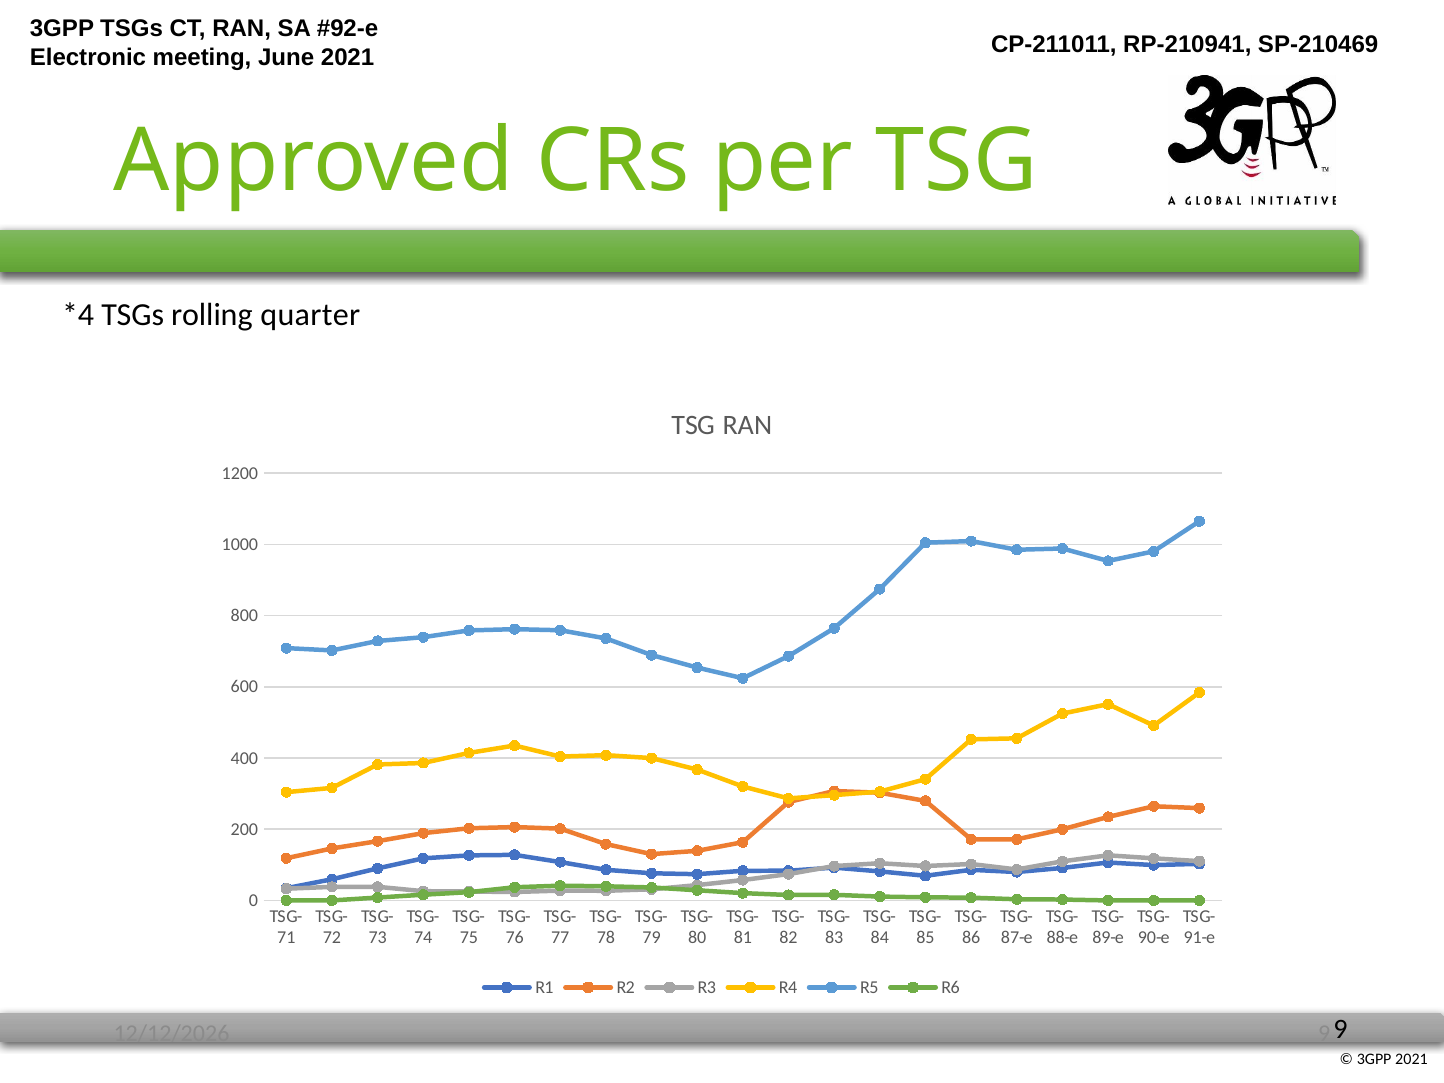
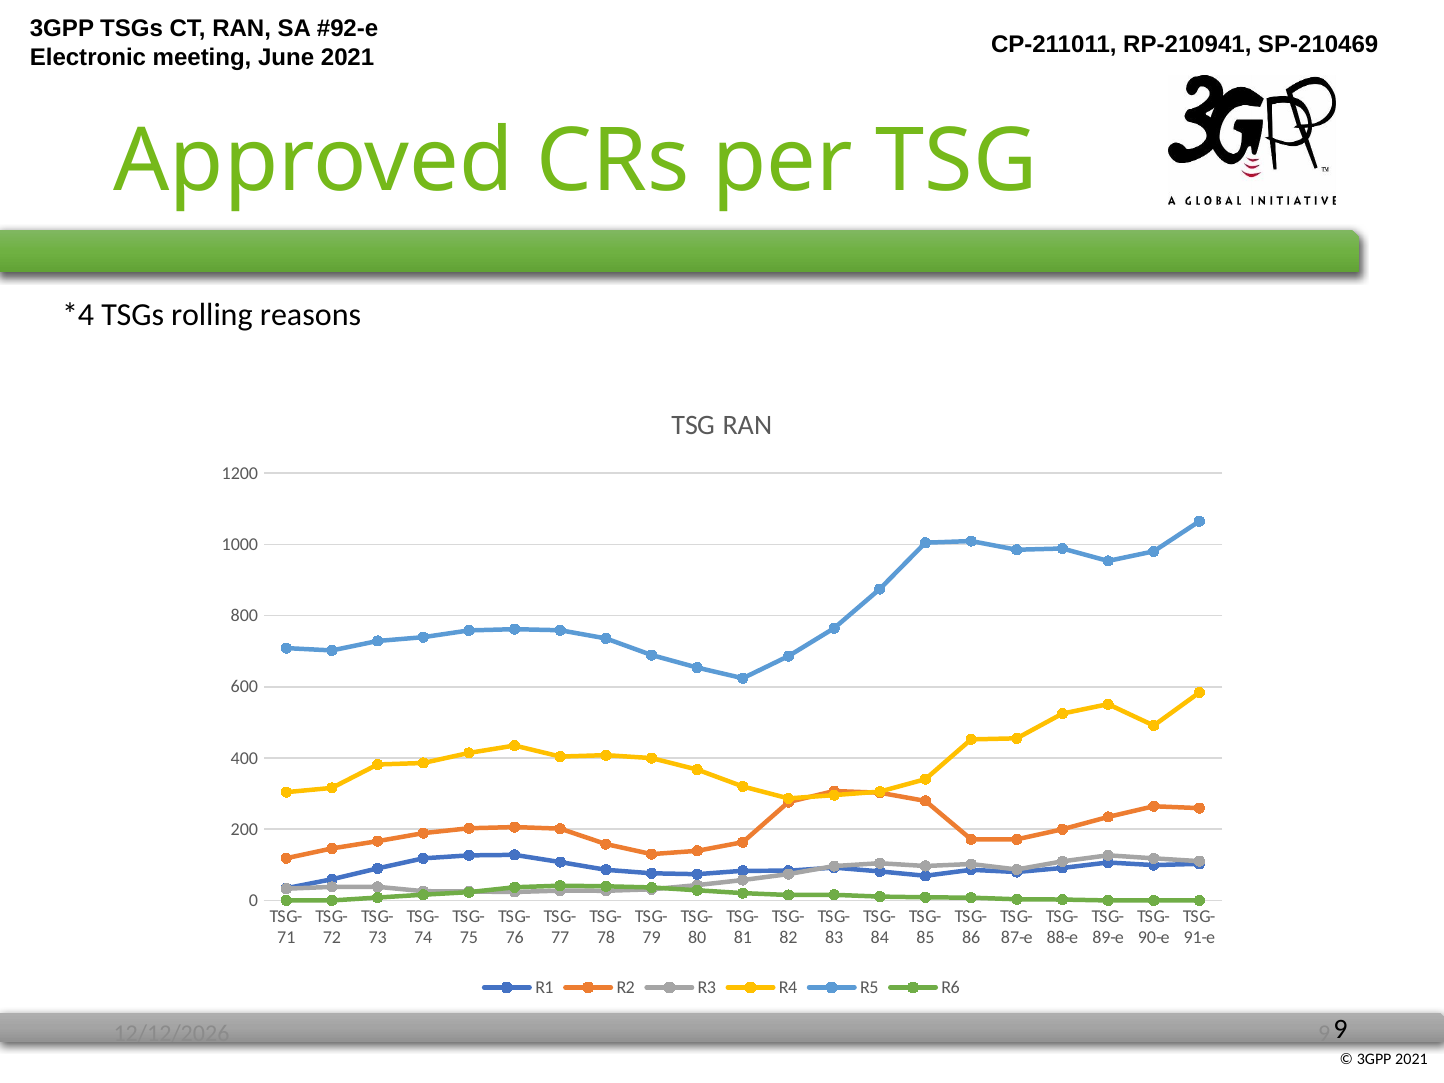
quarter: quarter -> reasons (311, 314)
